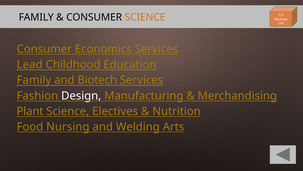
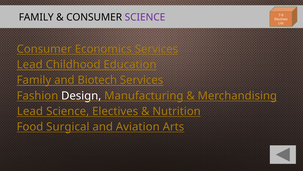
SCIENCE colour: orange -> purple (145, 17)
Plant: Plant -> Lead (30, 111)
Nursing: Nursing -> Surgical (68, 126)
Welding: Welding -> Aviation (138, 126)
